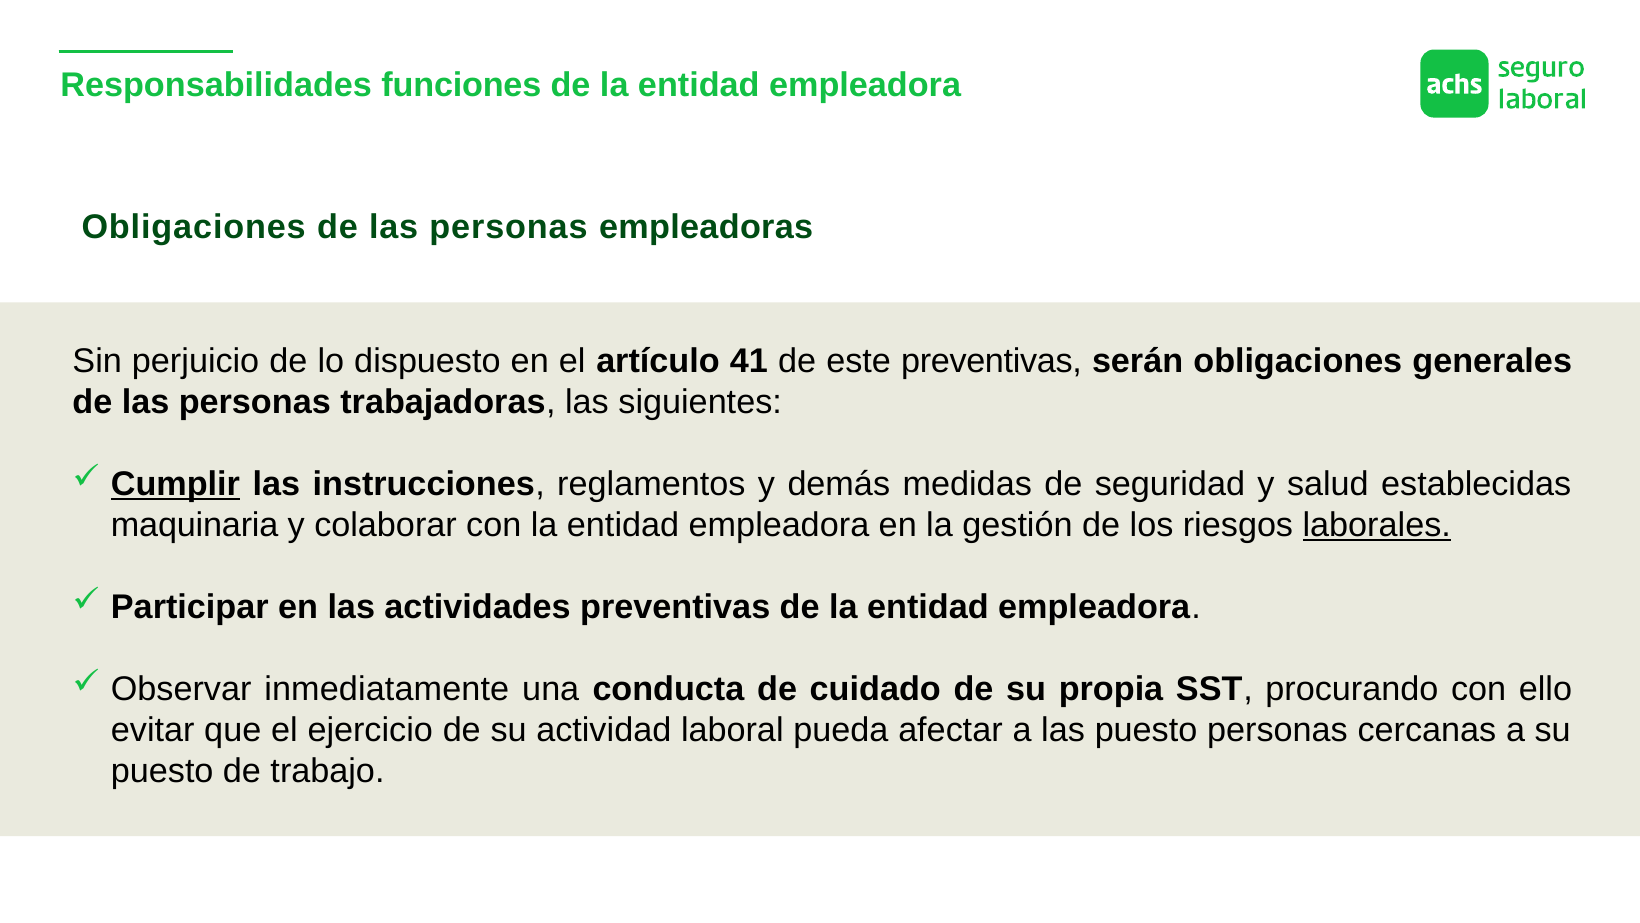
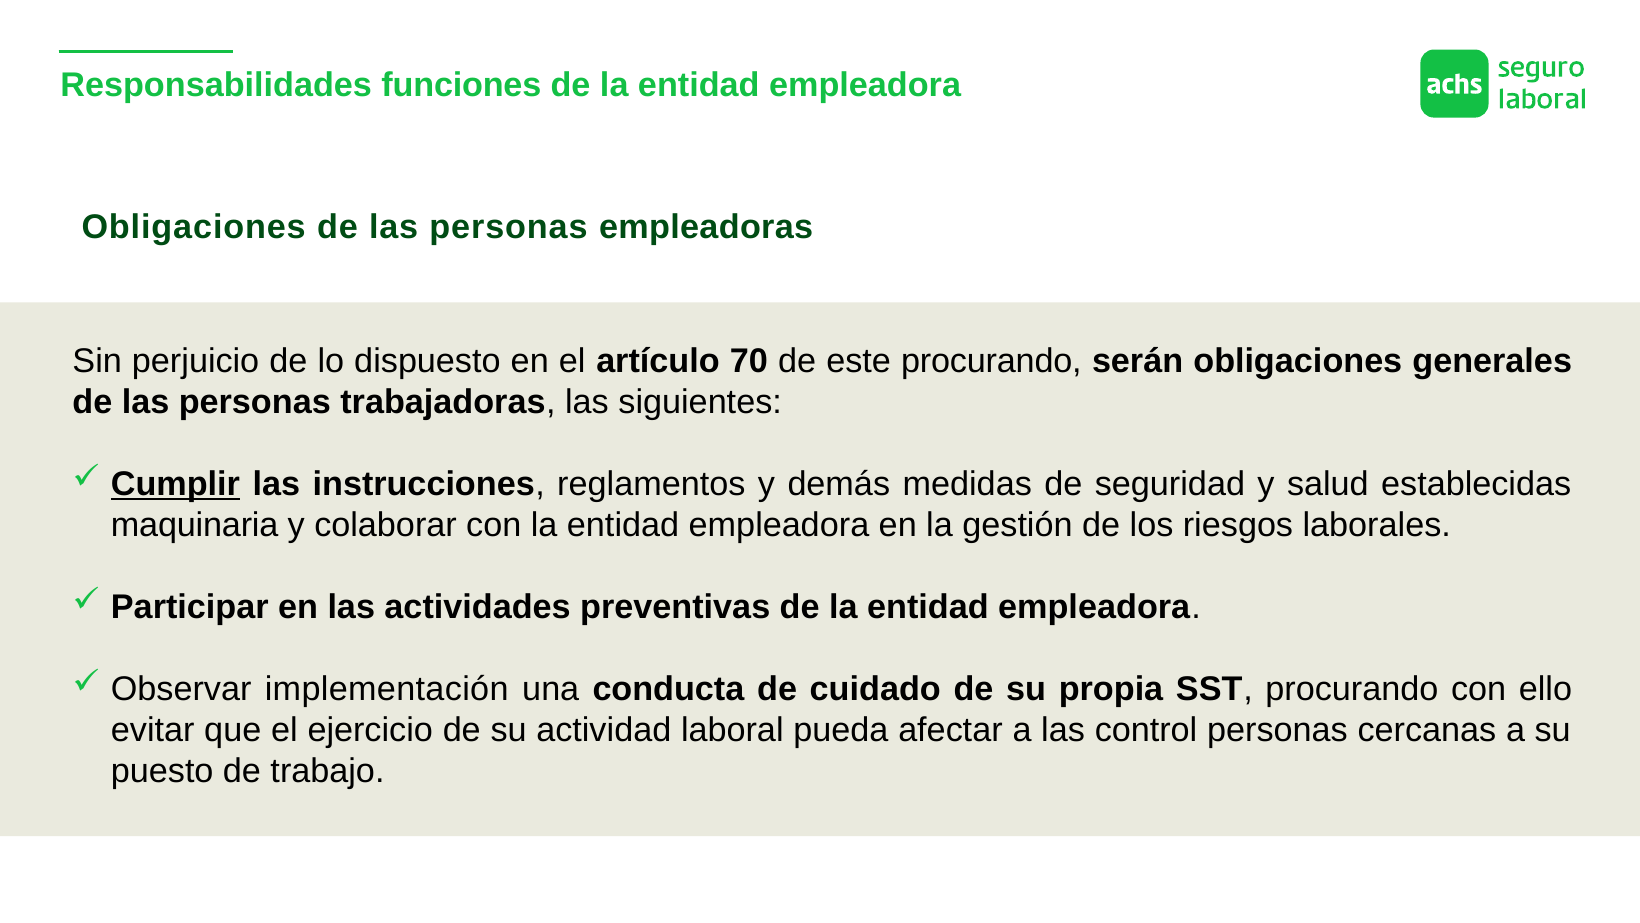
41: 41 -> 70 (749, 361)
este preventivas: preventivas -> procurando (991, 361)
laborales underline: present -> none (1377, 525)
inmediatamente: inmediatamente -> implementación (387, 689)
las puesto: puesto -> control (1146, 730)
